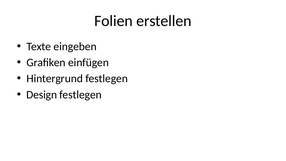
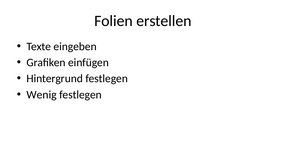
Design: Design -> Wenig (42, 95)
